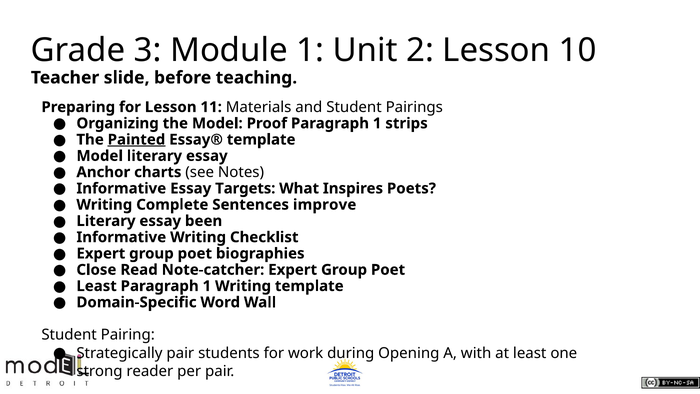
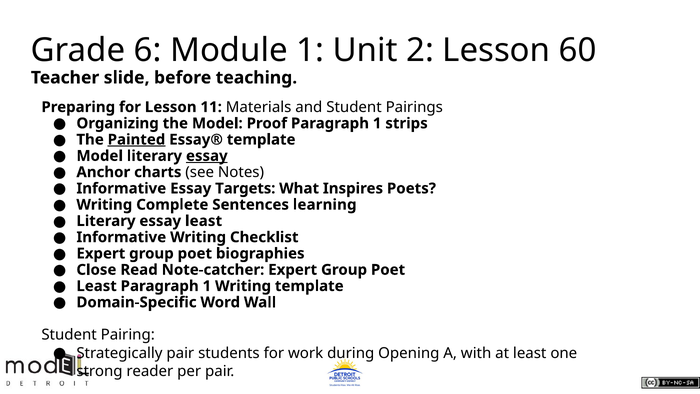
3: 3 -> 6 (148, 50)
10: 10 -> 60 (578, 50)
essay underline: none -> present (207, 156)
improve: improve -> learning (325, 205)
essay been: been -> least (204, 221)
